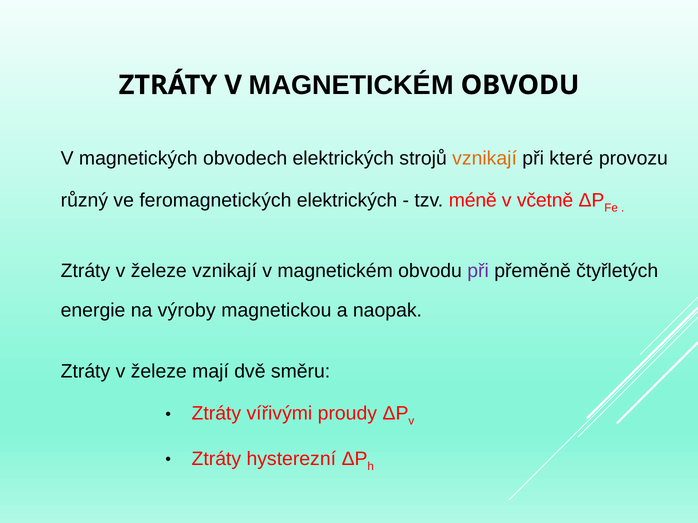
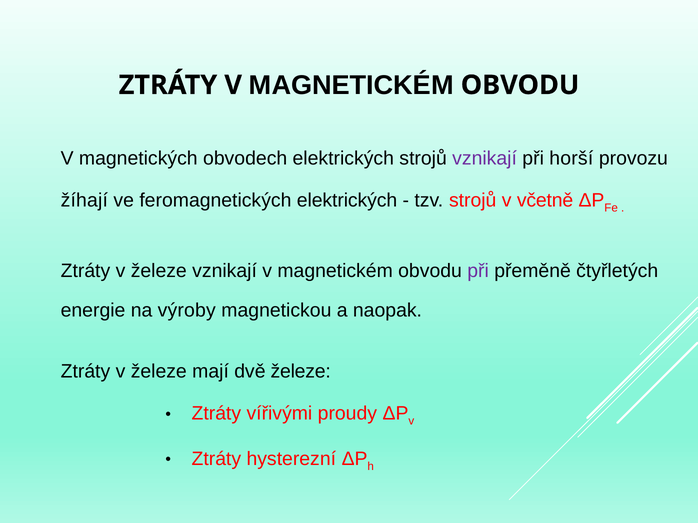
vznikají colour: orange -> purple (485, 159)
které: které -> horší (571, 159)
různý: různý -> žíhají (84, 201)
tzv méně: méně -> strojů (473, 201)
dvě směru: směru -> železe (301, 372)
